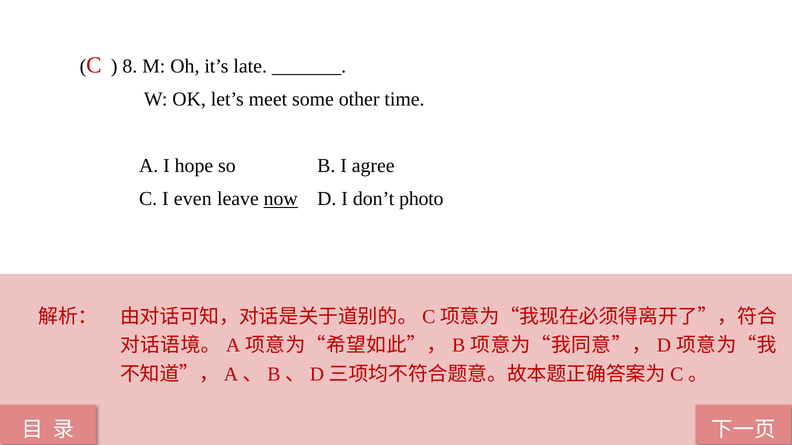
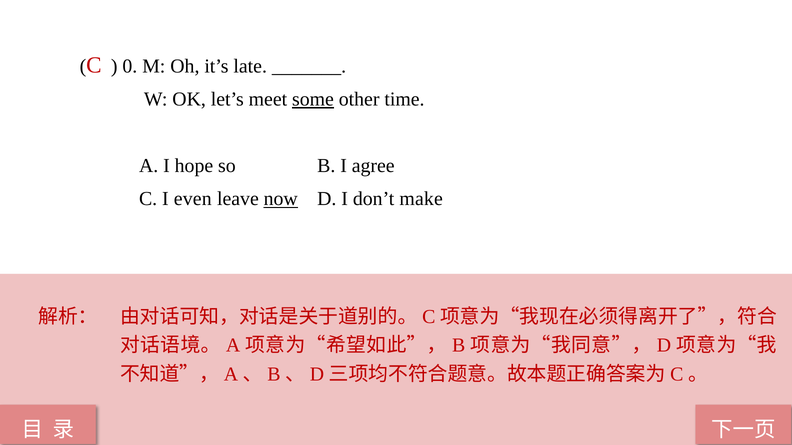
8: 8 -> 0 (130, 66)
some underline: none -> present (313, 99)
photo: photo -> make (421, 199)
